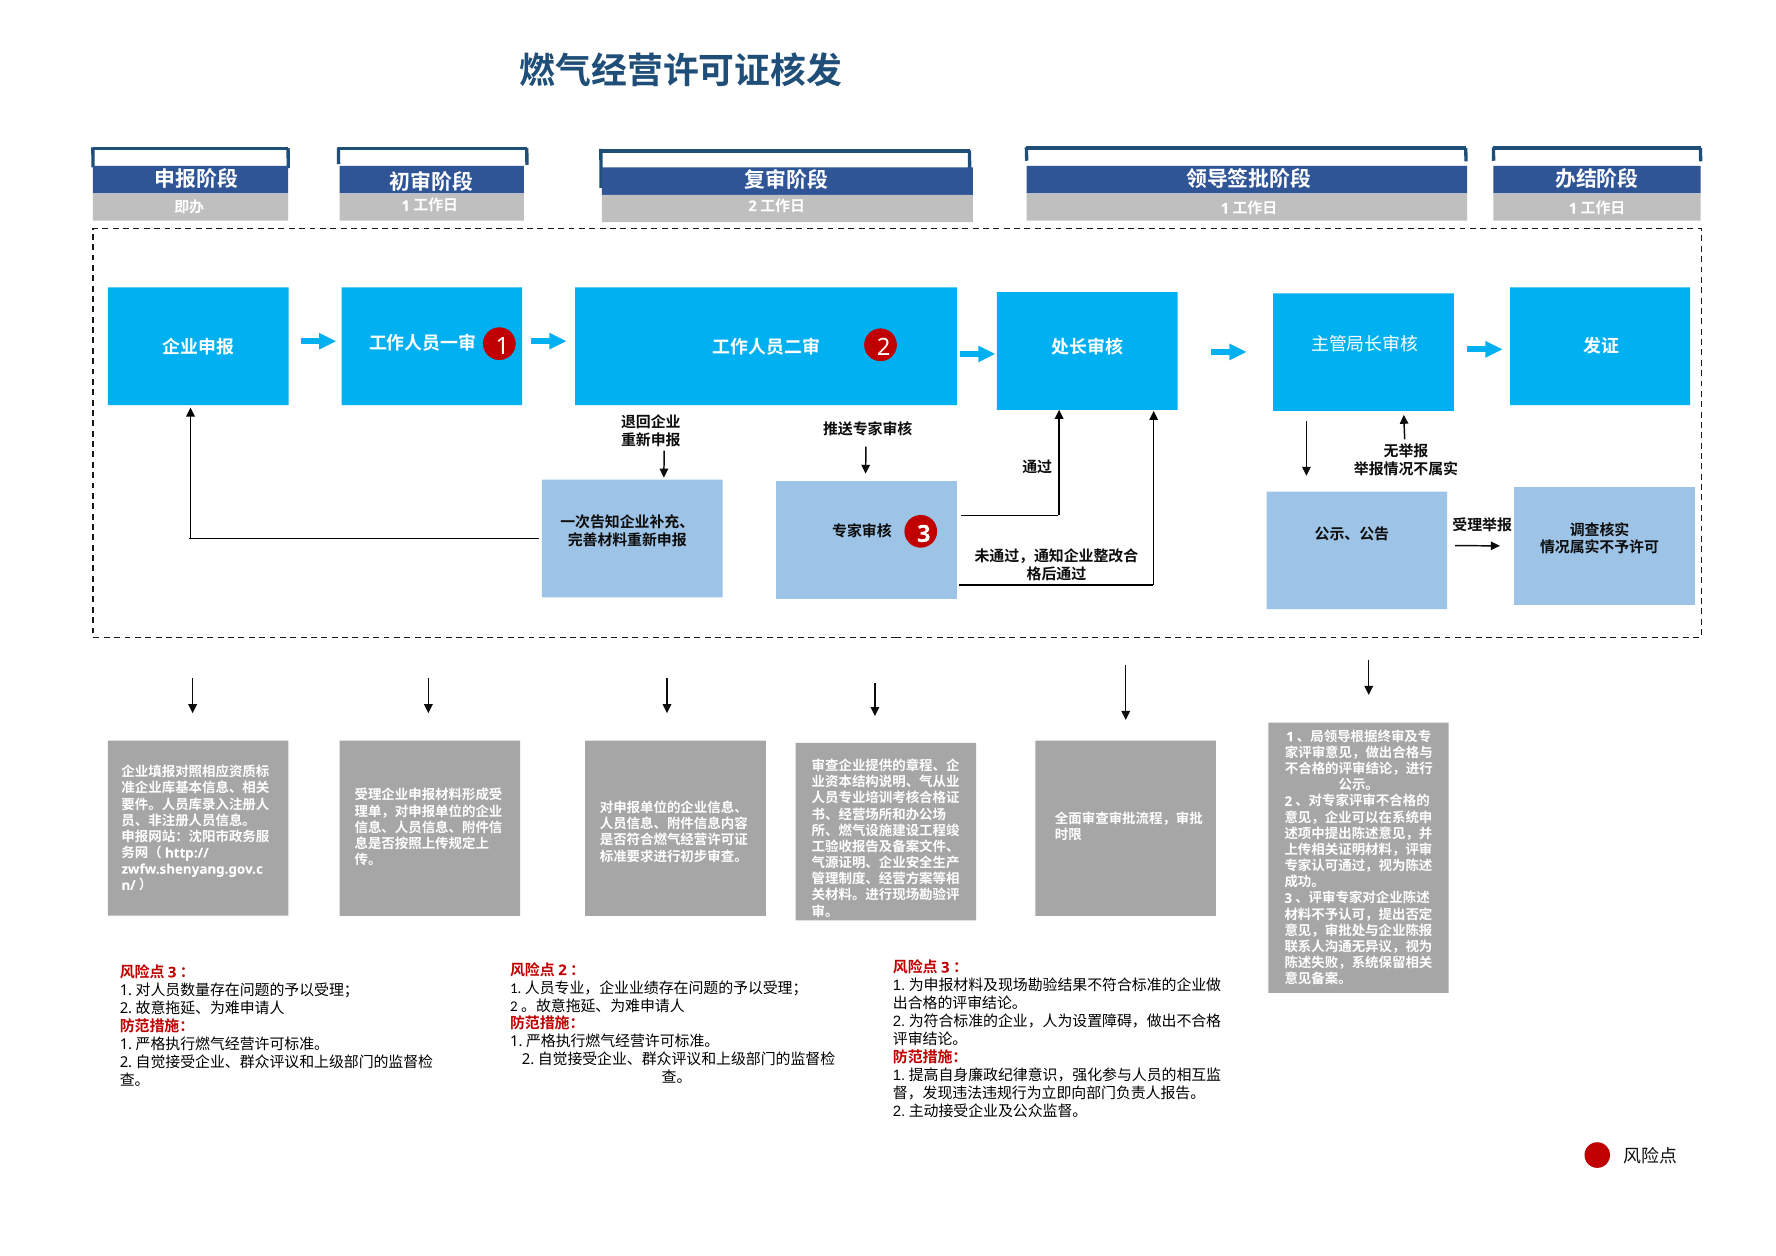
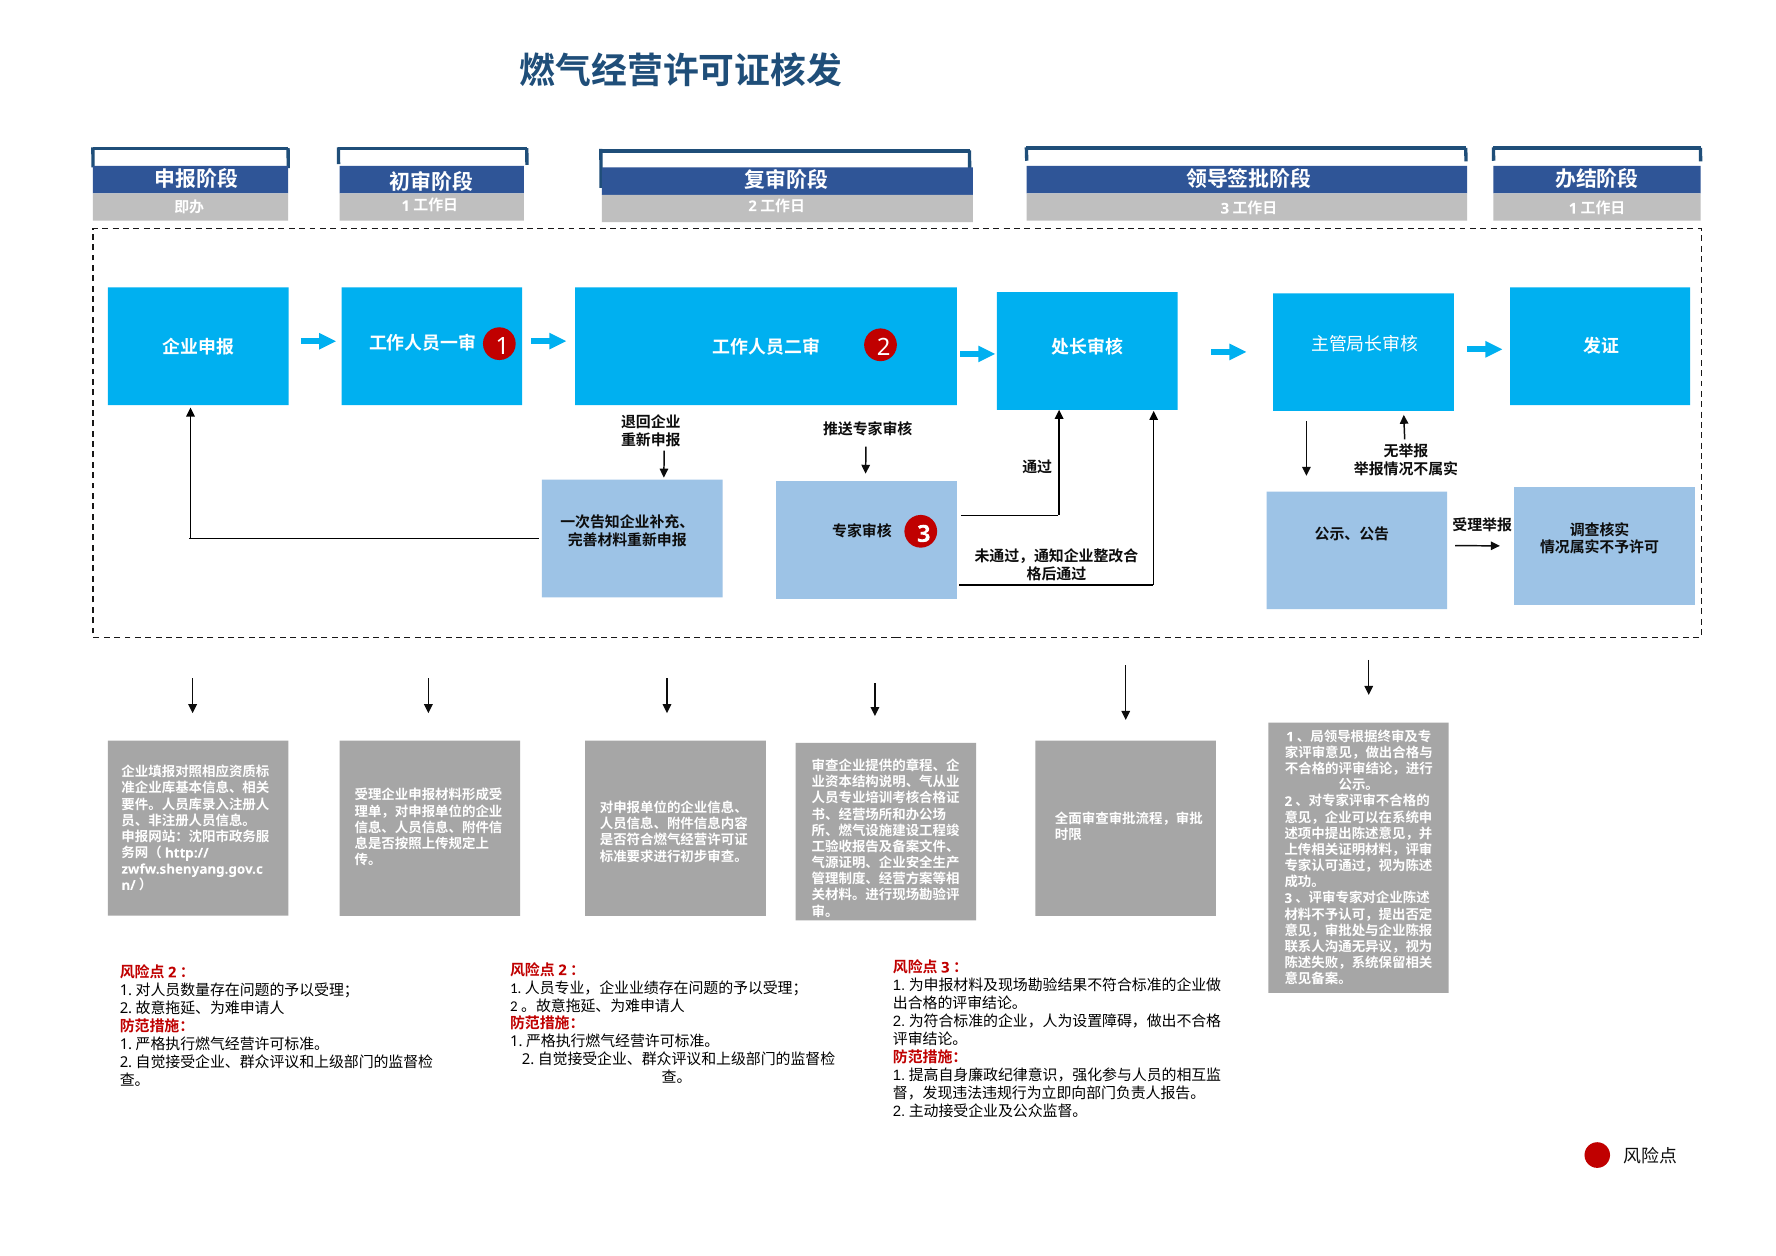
1: 1 -> 3 (1225, 209)
3: 3 -> 2 (172, 972)
